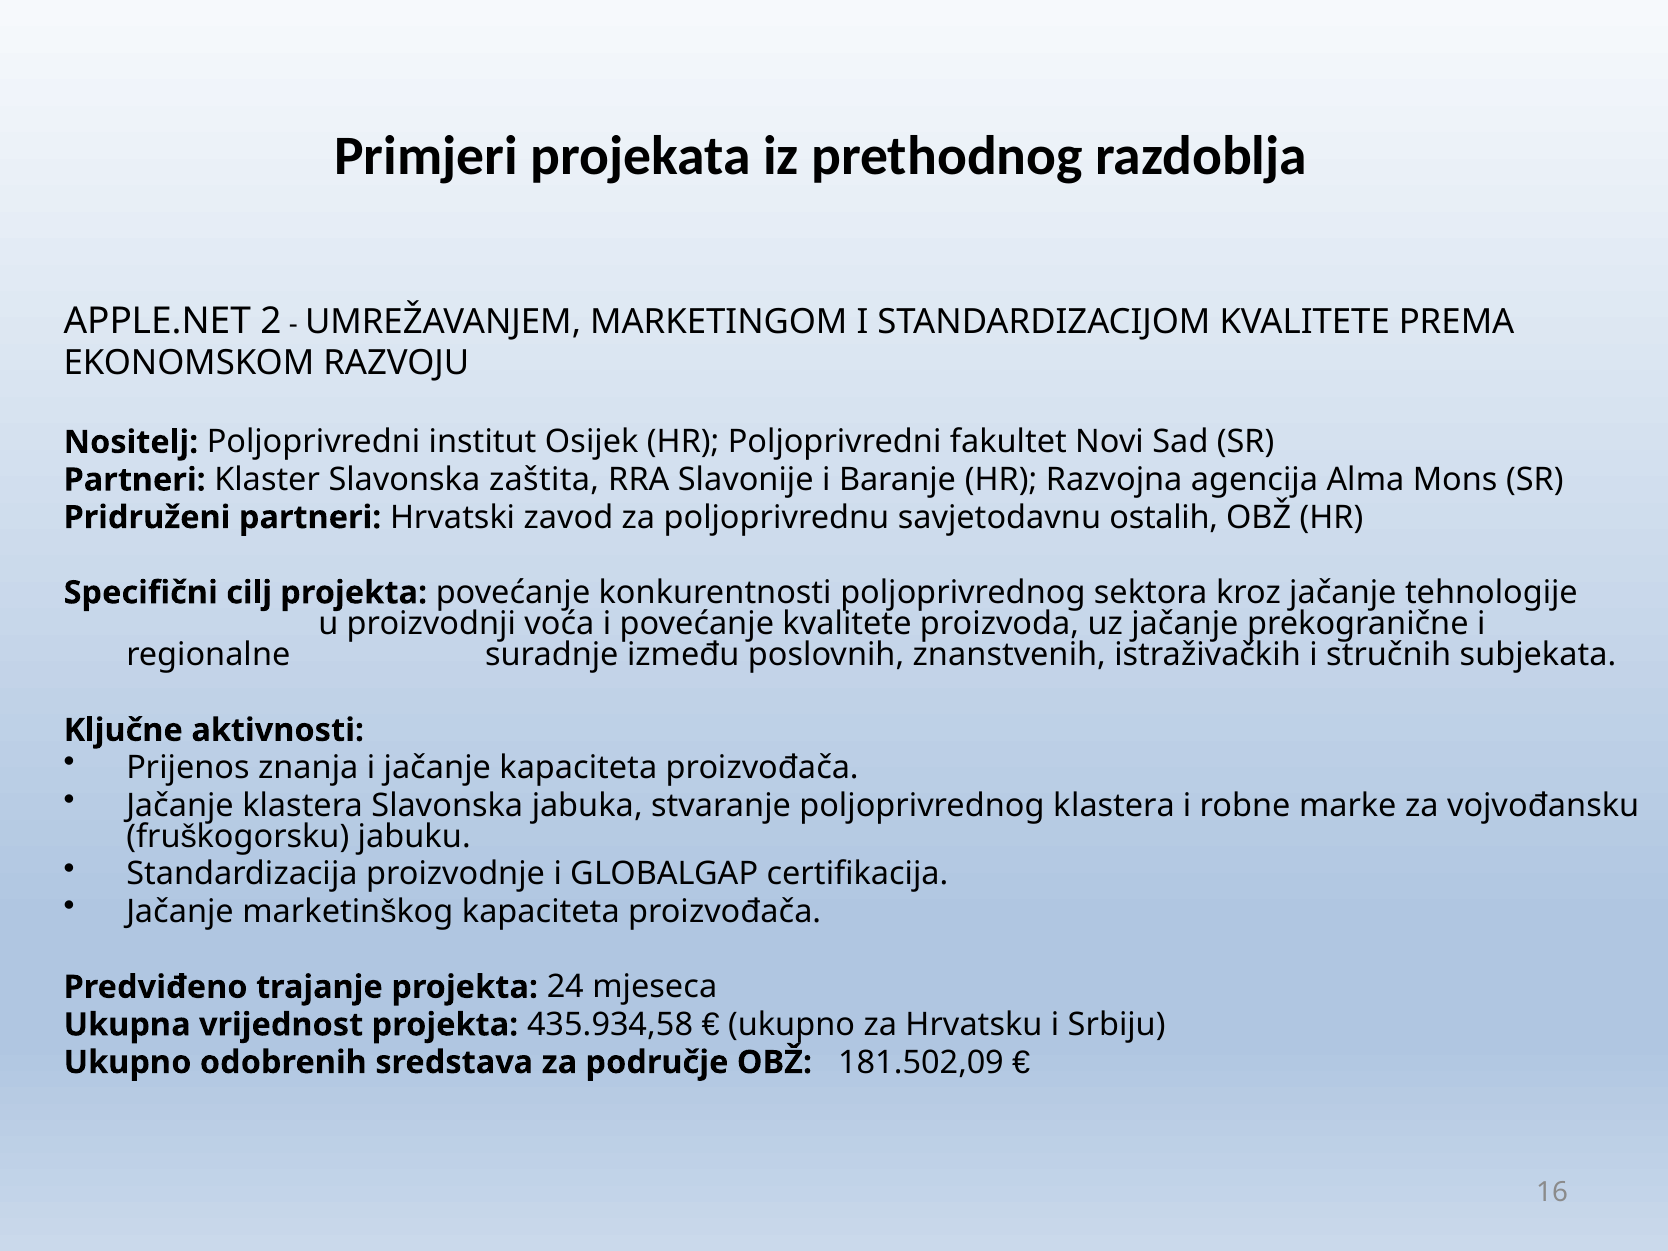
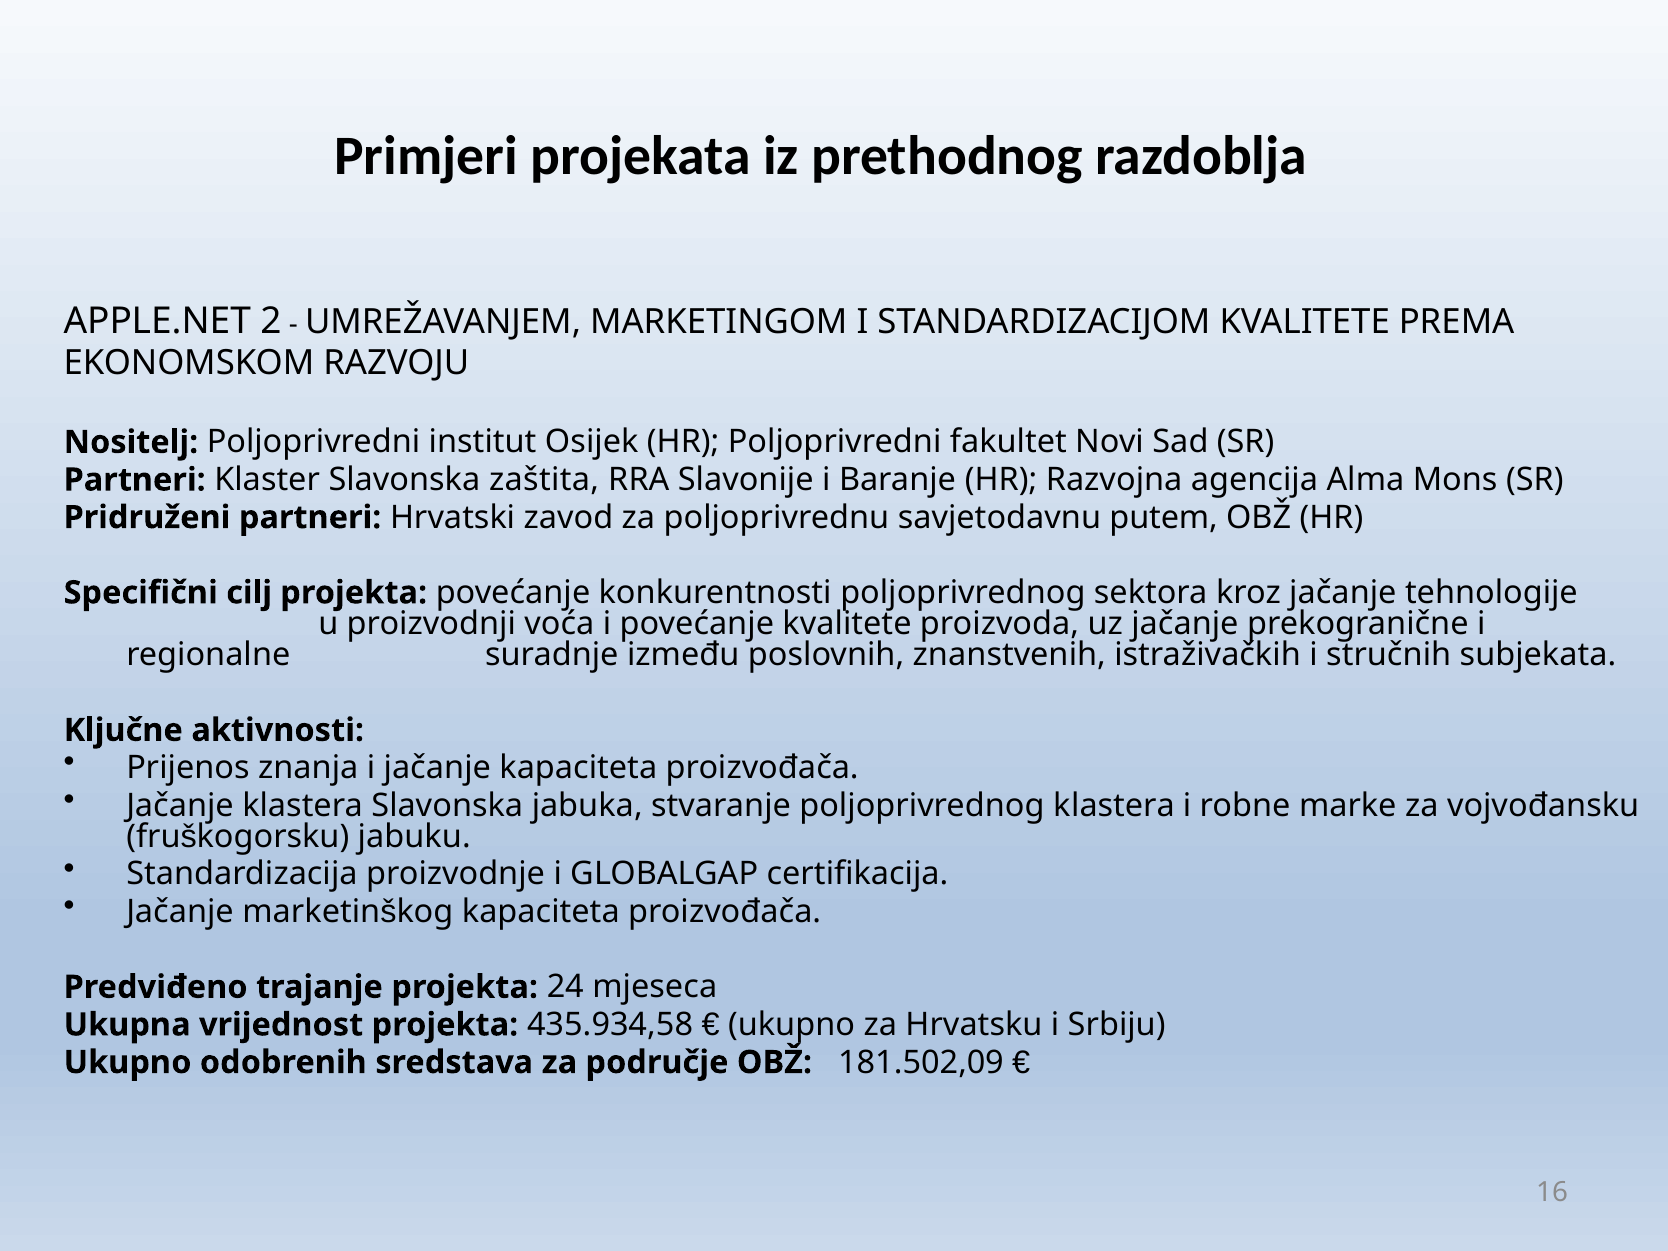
ostalih: ostalih -> putem (1164, 517)
